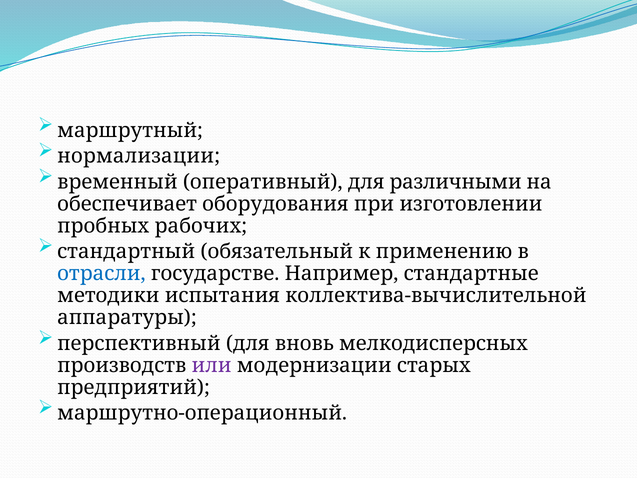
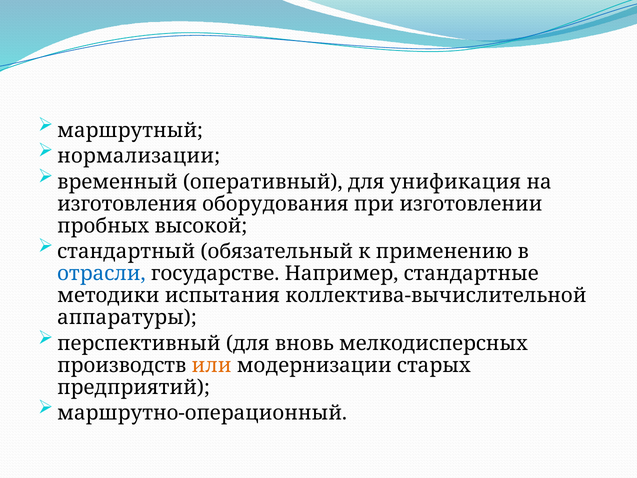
различными: различными -> унификация (455, 182)
обеспечивает: обеспечивает -> изготовления (127, 204)
рабочих: рабочих -> высокой (201, 226)
или colour: purple -> orange (212, 365)
